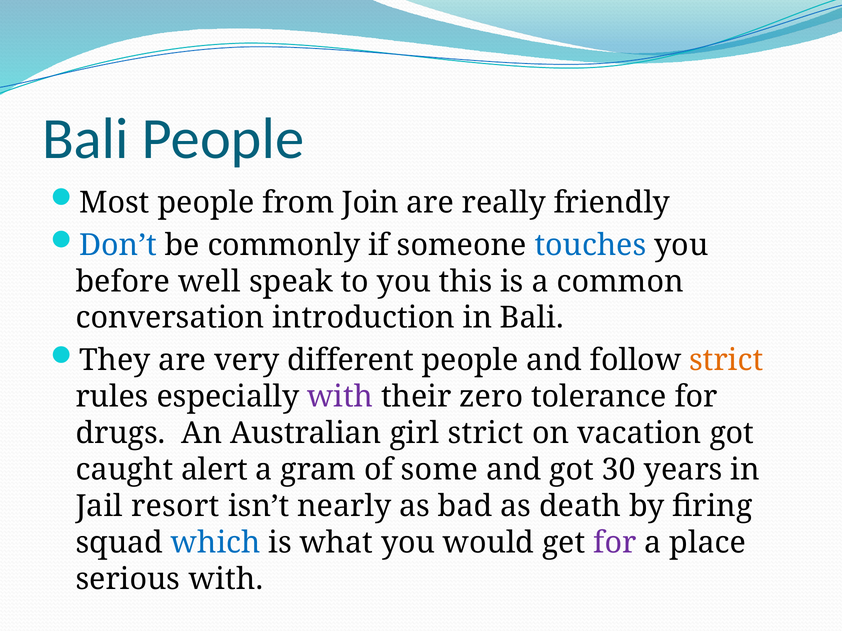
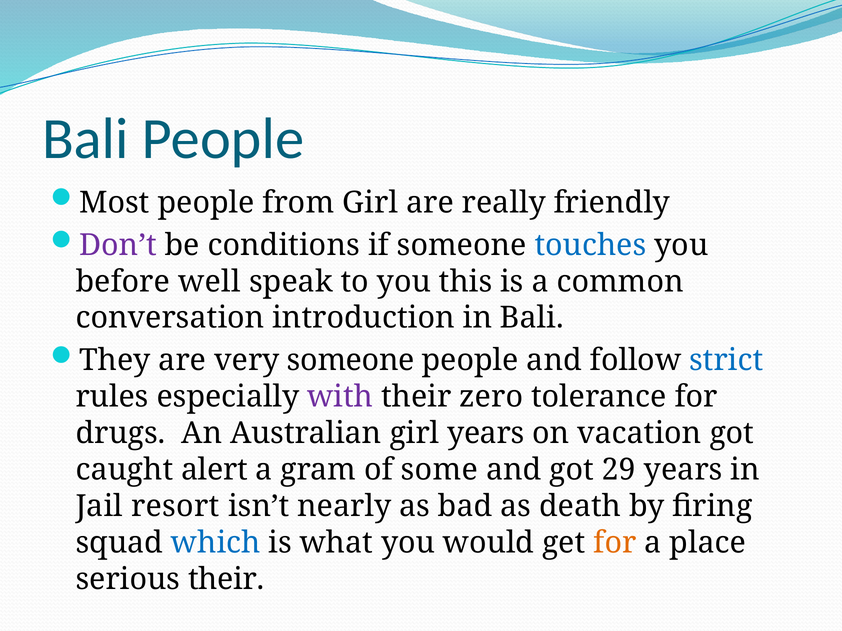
from Join: Join -> Girl (370, 203)
Don’t colour: blue -> purple (118, 245)
commonly: commonly -> conditions (284, 245)
very different: different -> someone (351, 361)
strict colour: orange -> blue (726, 361)
girl strict: strict -> years (486, 434)
30: 30 -> 29 (619, 470)
for colour: purple -> orange (615, 543)
serious with: with -> their (226, 580)
